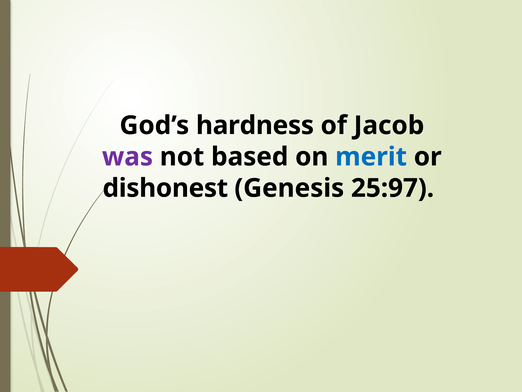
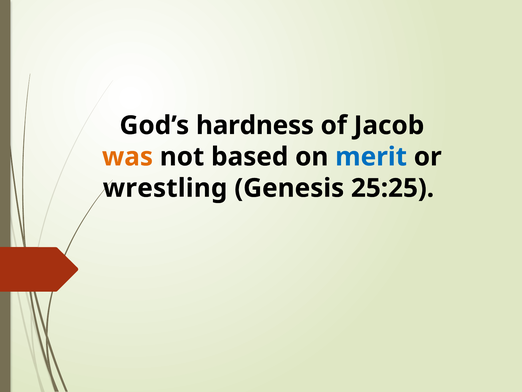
was colour: purple -> orange (127, 157)
dishonest: dishonest -> wrestling (165, 188)
25:97: 25:97 -> 25:25 (393, 188)
